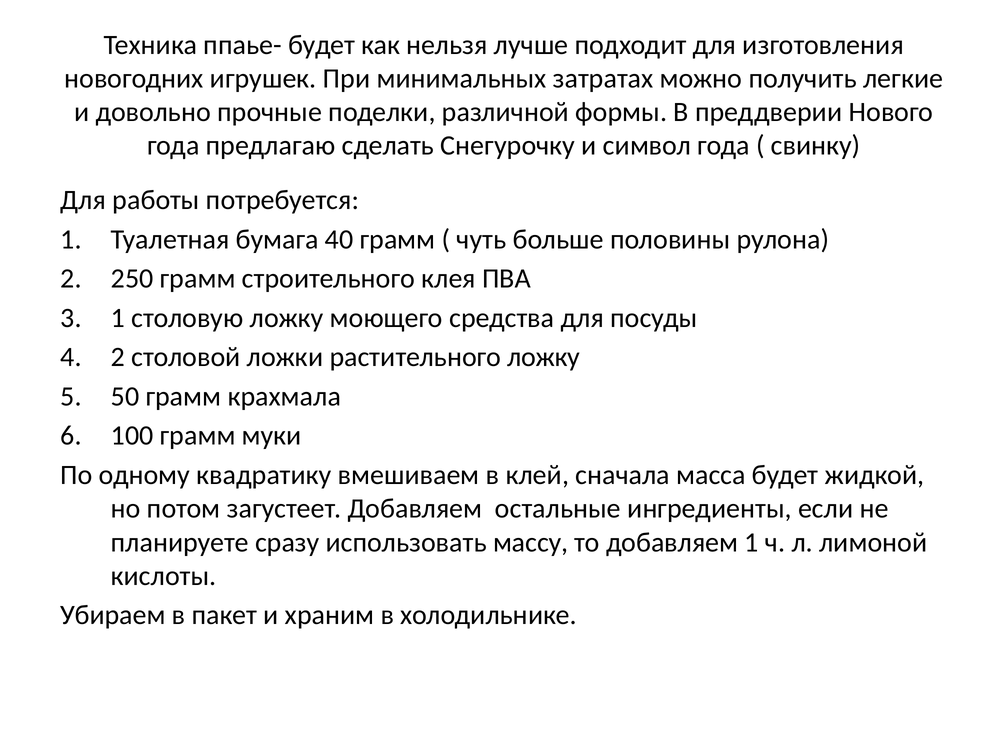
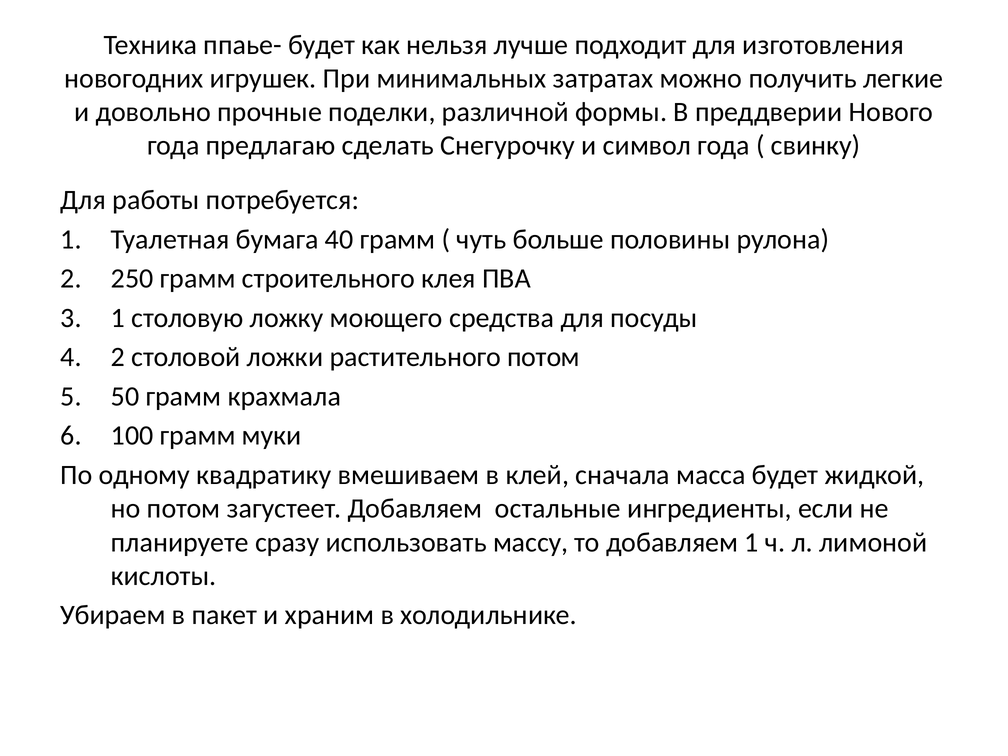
растительного ложку: ложку -> потом (544, 357)
